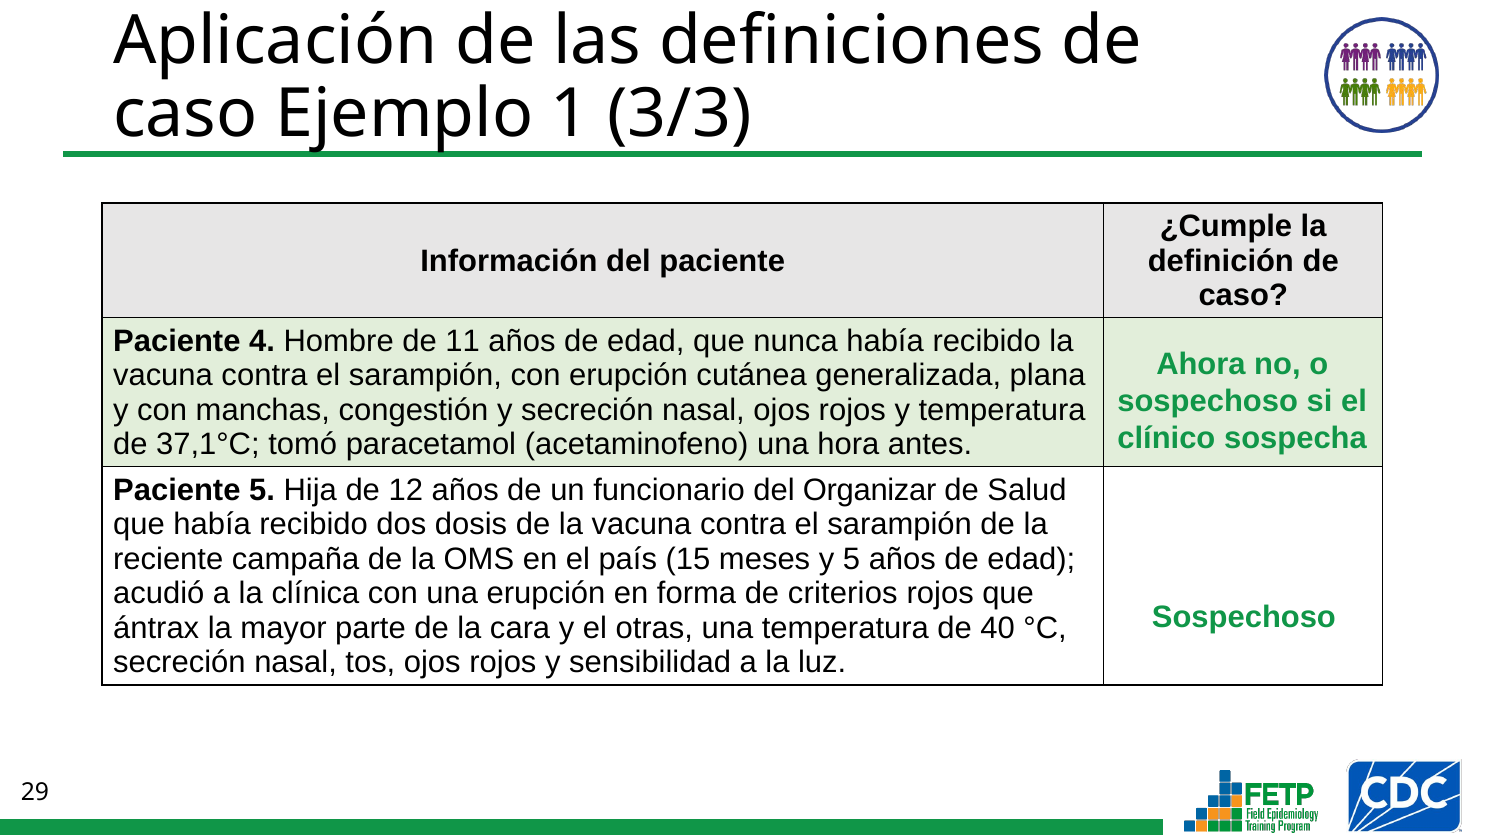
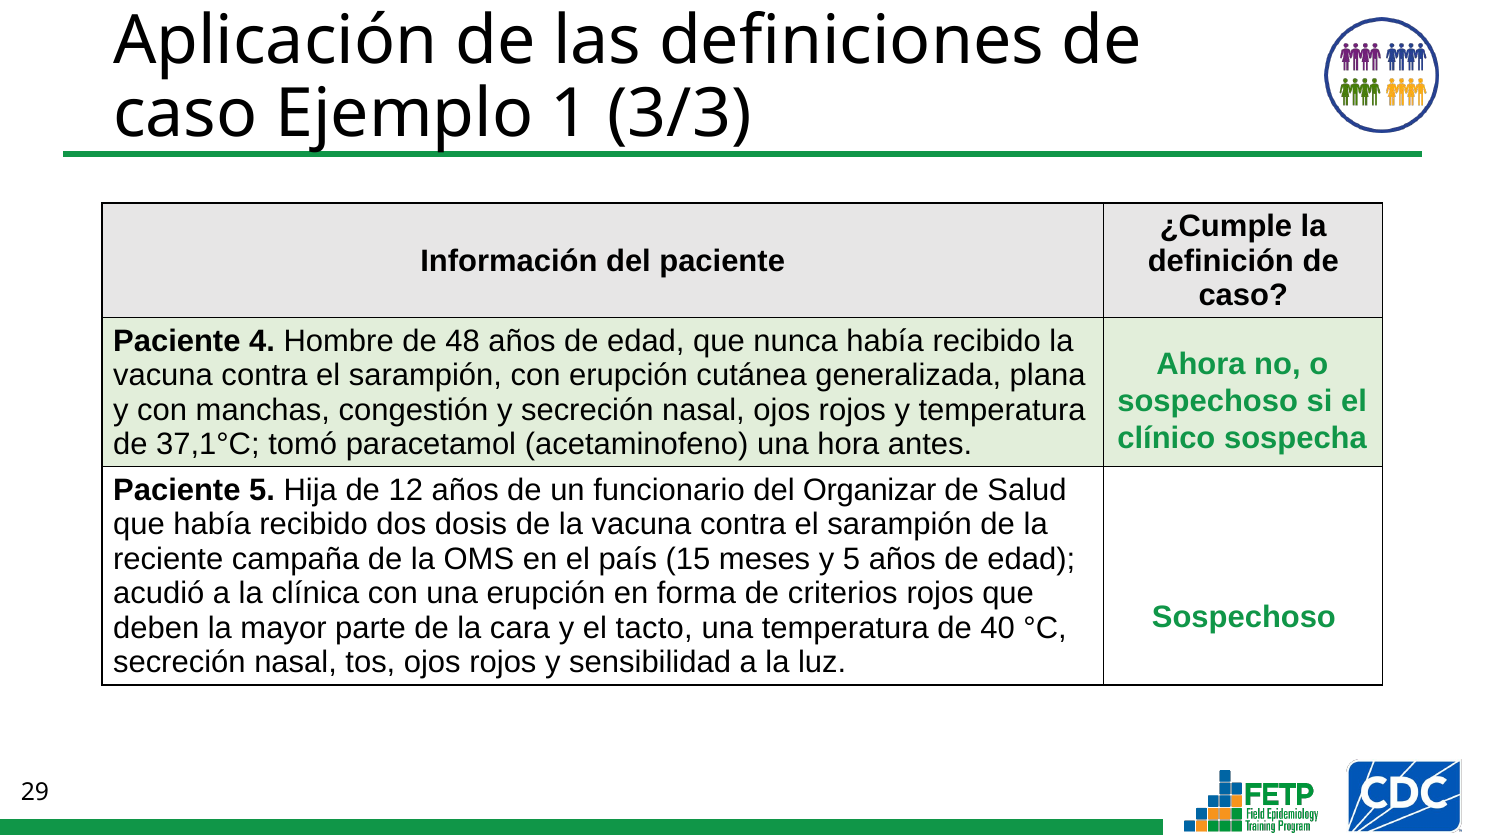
11: 11 -> 48 (463, 341)
ántrax: ántrax -> deben (156, 628)
otras: otras -> tacto (654, 628)
